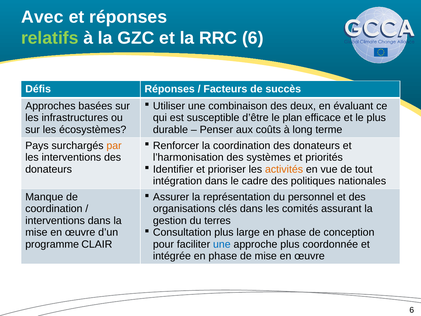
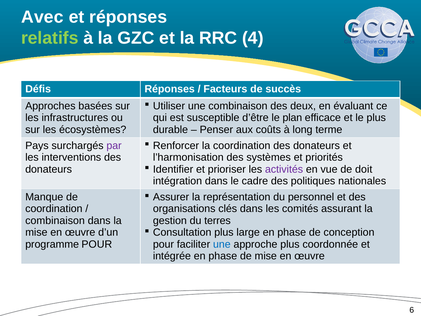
RRC 6: 6 -> 4 (253, 38)
par colour: orange -> purple (114, 146)
activités colour: orange -> purple (284, 169)
tout: tout -> doit (364, 169)
interventions: interventions -> combinaison (55, 220)
programme CLAIR: CLAIR -> POUR (97, 244)
